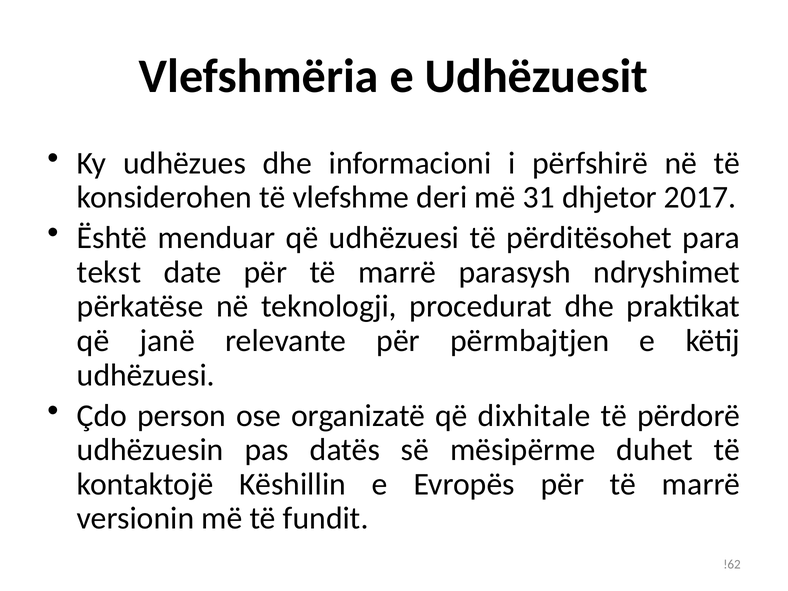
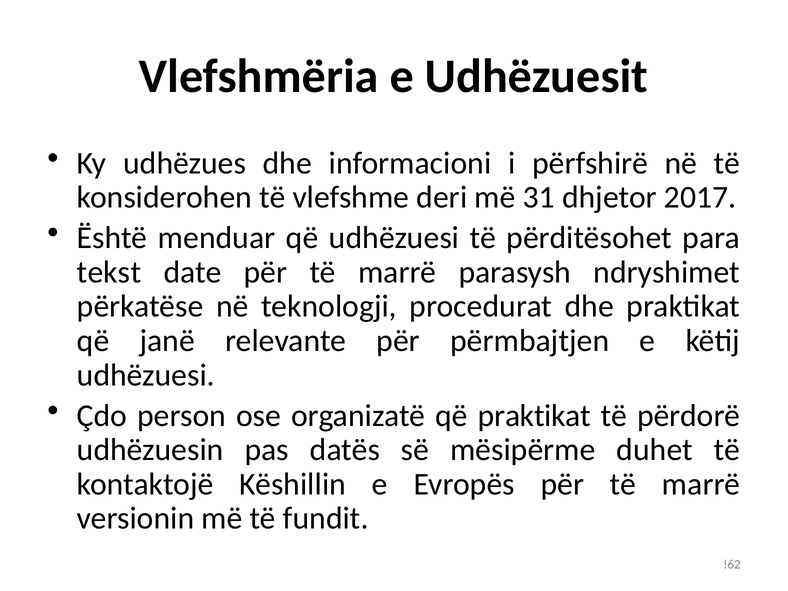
që dixhitale: dixhitale -> praktikat (534, 416)
